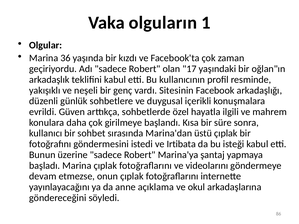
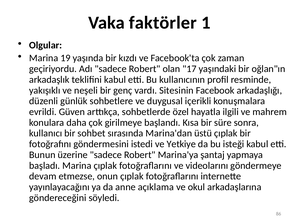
olguların: olguların -> faktörler (163, 23)
36: 36 -> 19 (65, 58)
Irtibata: Irtibata -> Yetkiye (181, 144)
